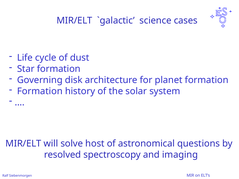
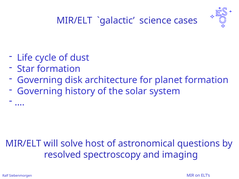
Formation: Formation -> Governing (40, 91)
